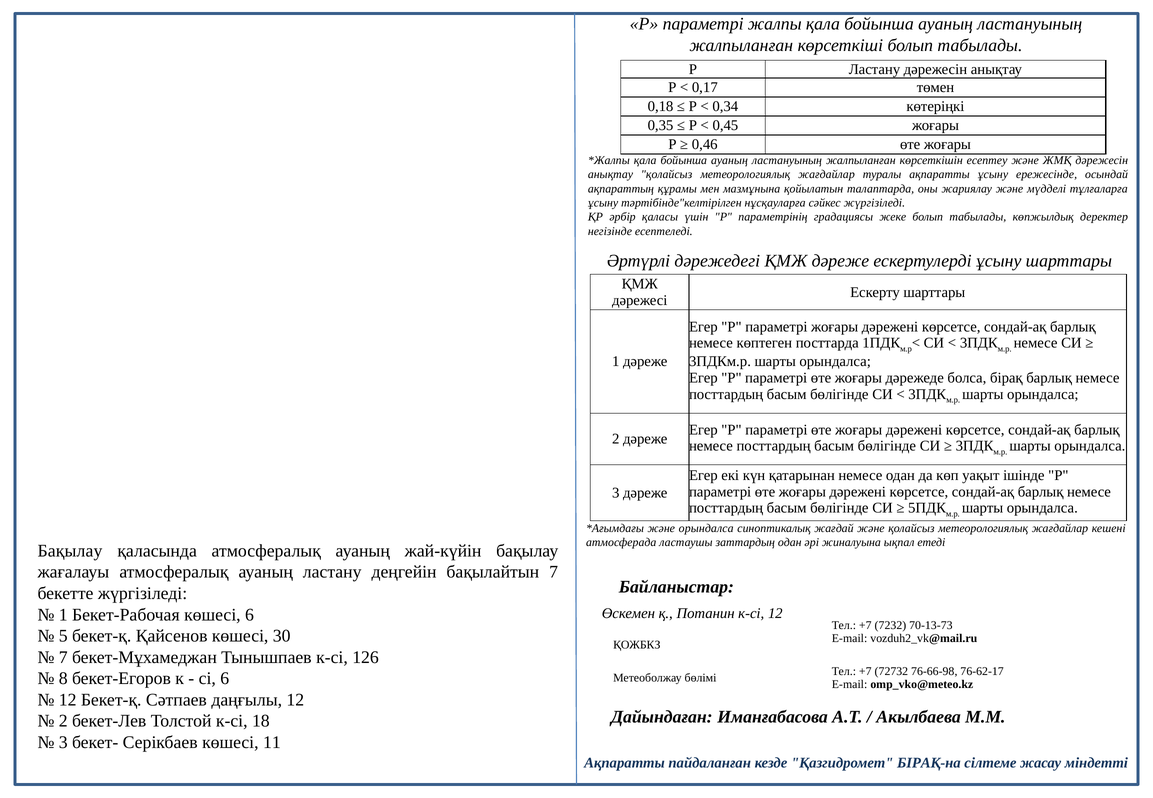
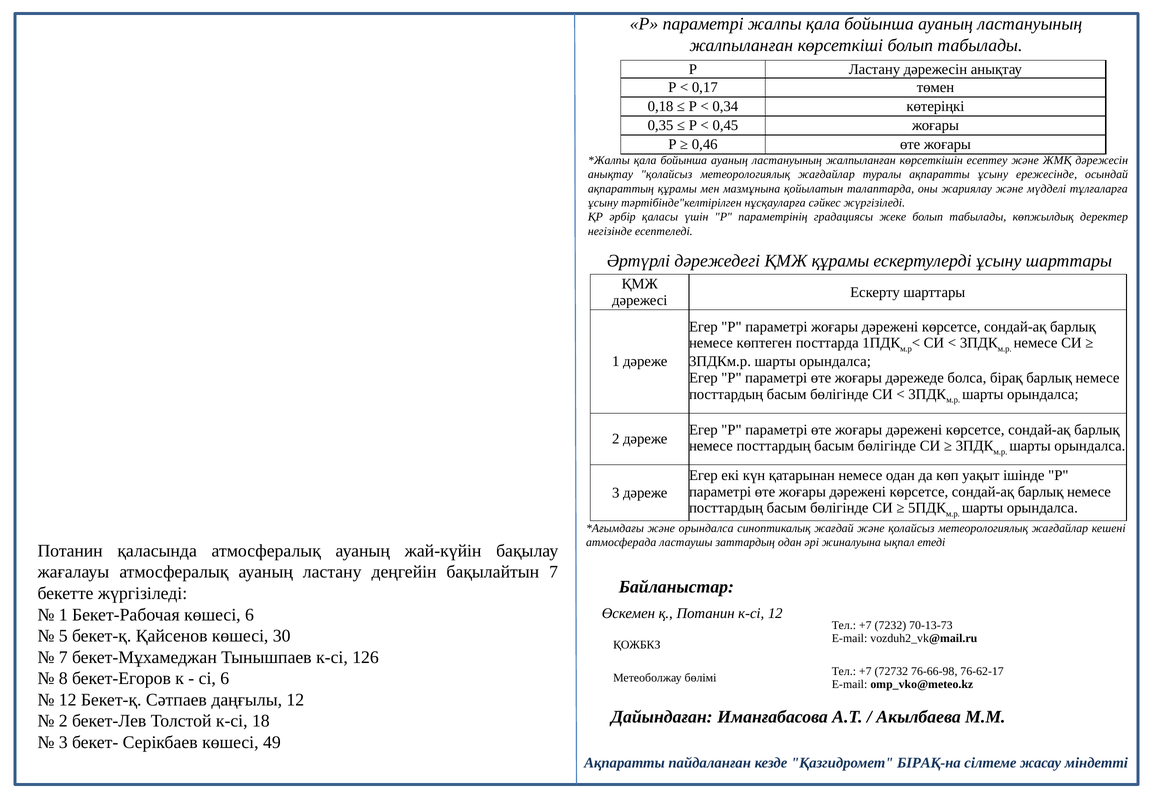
ҚМЖ дәреже: дәреже -> құрамы (840, 261)
Бақылау: Бақылау -> Потанин (70, 551)
11: 11 -> 49 (272, 743)
